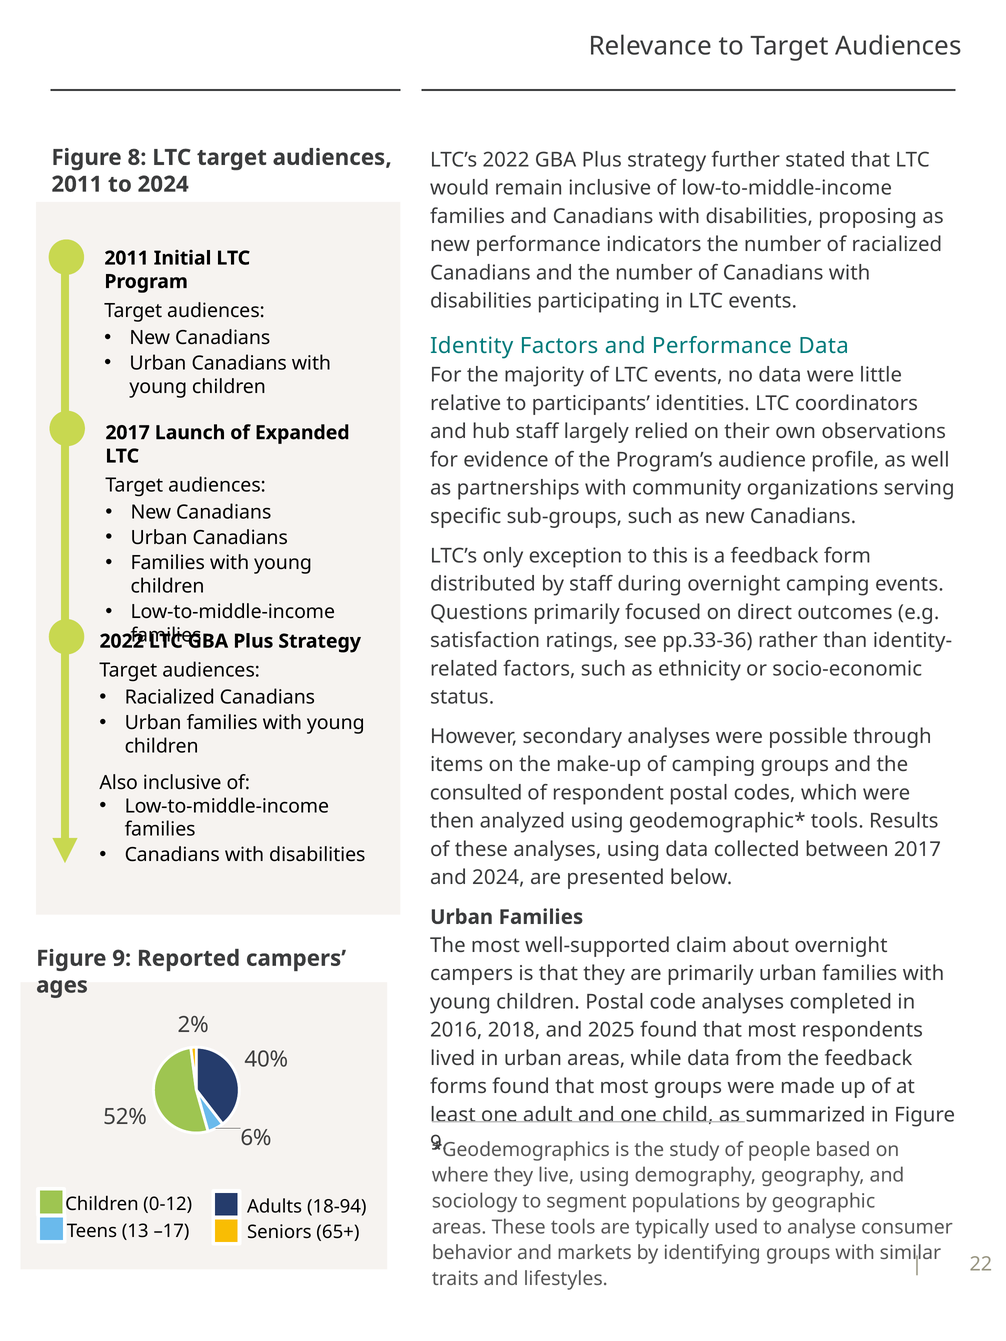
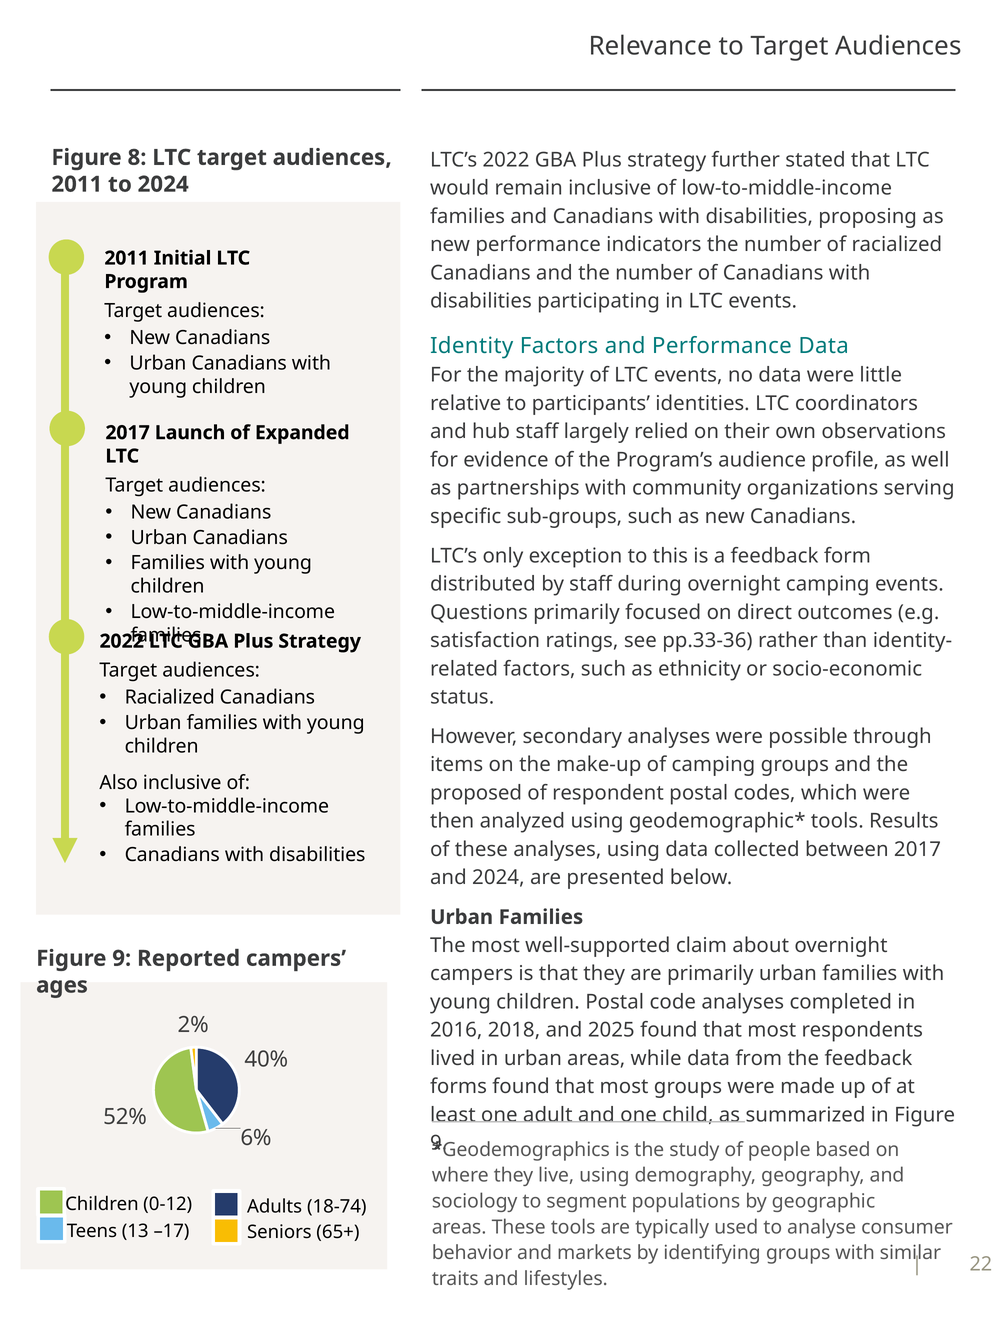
consulted: consulted -> proposed (476, 793)
18-94: 18-94 -> 18-74 (337, 1207)
